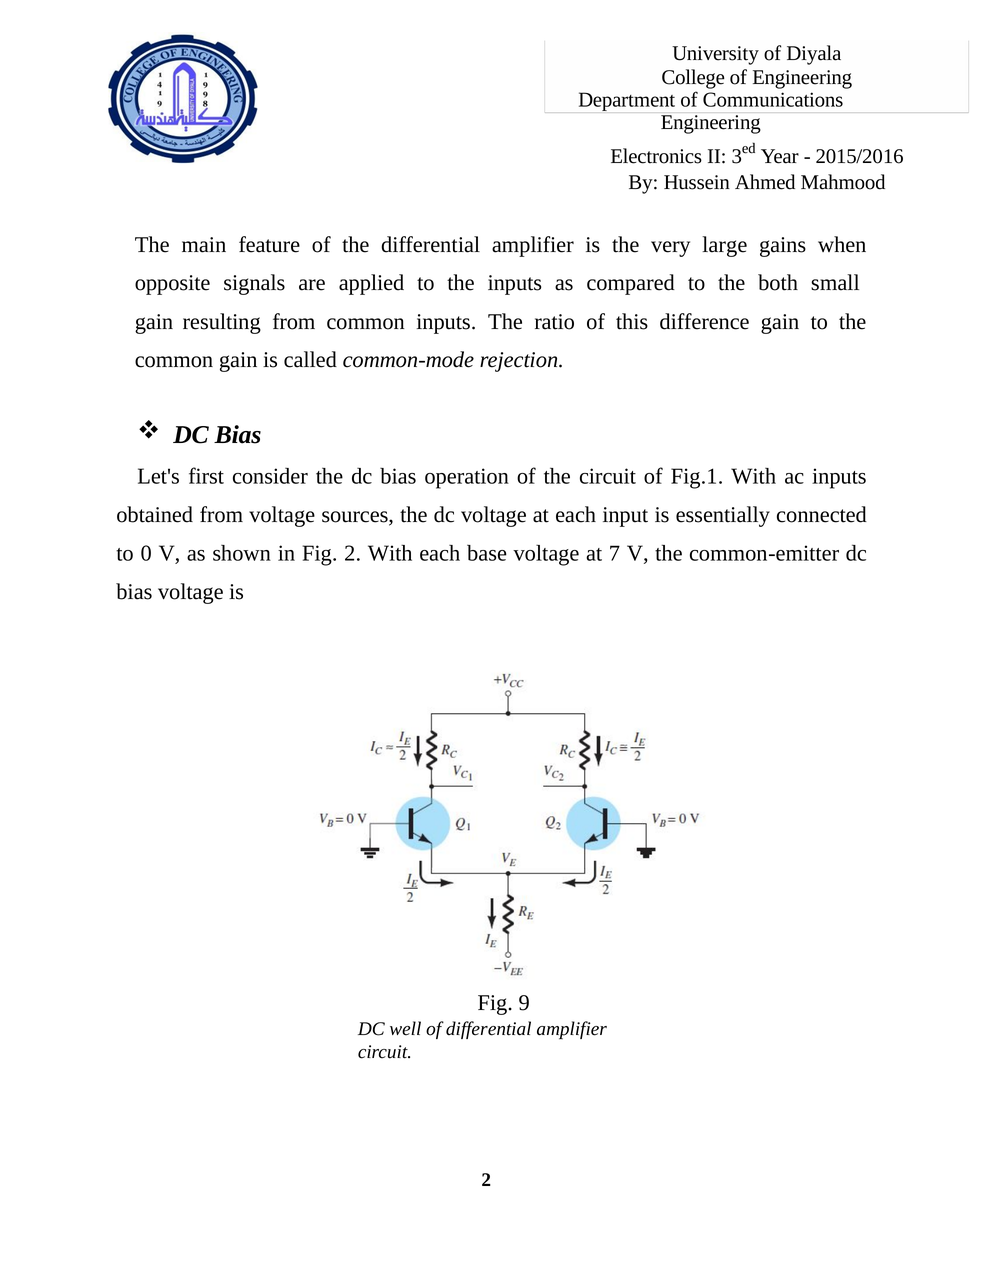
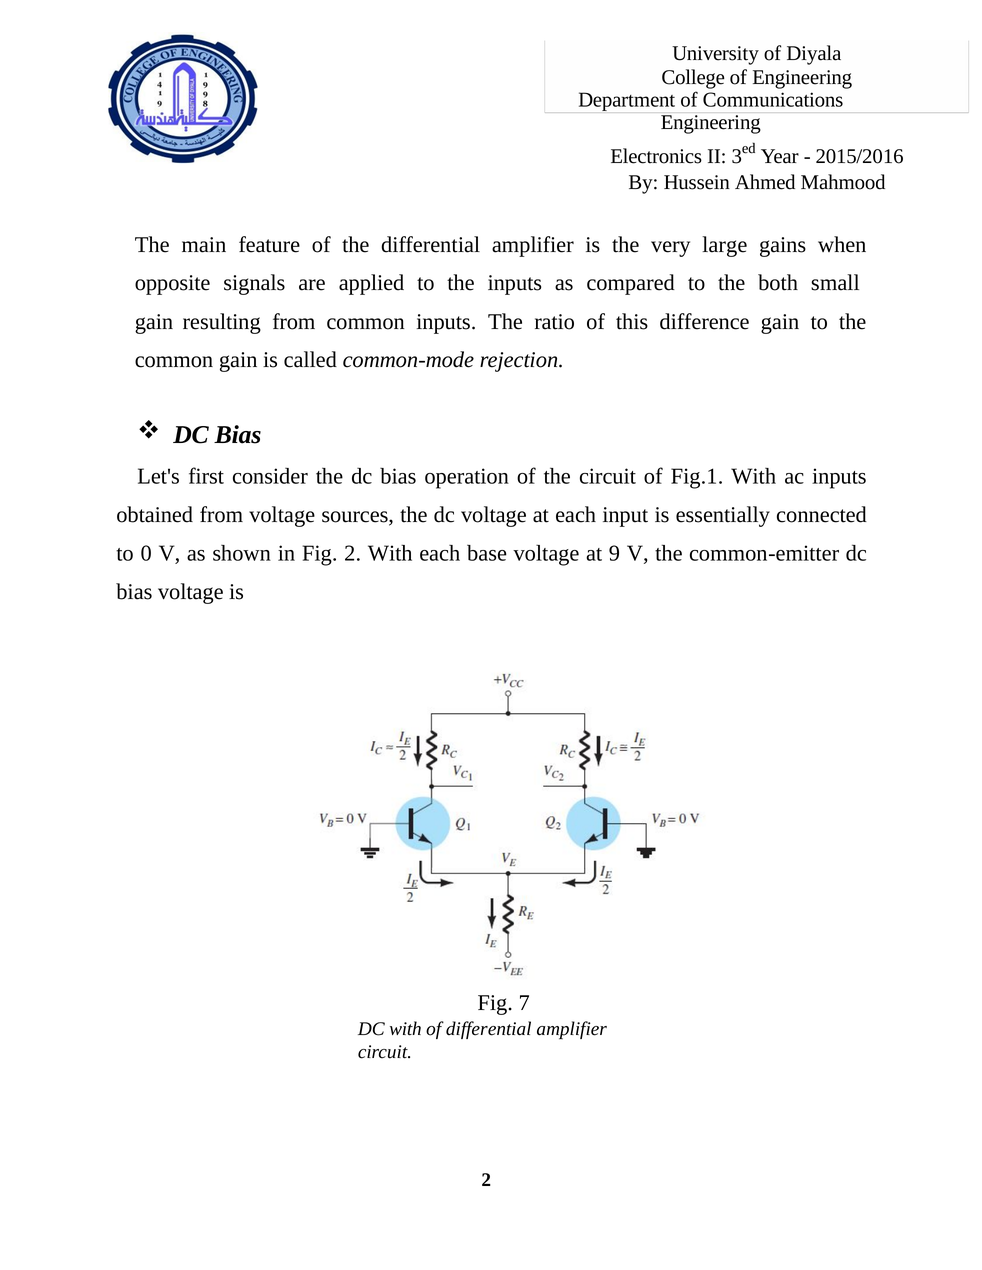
7: 7 -> 9 (614, 554)
9: 9 -> 7 (524, 1003)
DC well: well -> with (405, 1029)
